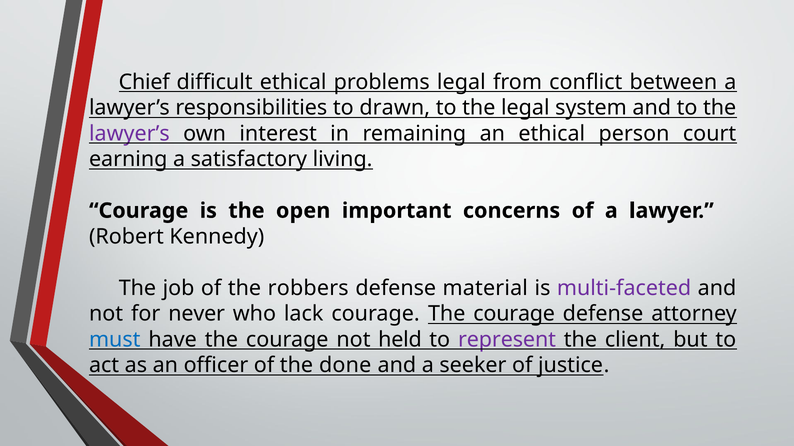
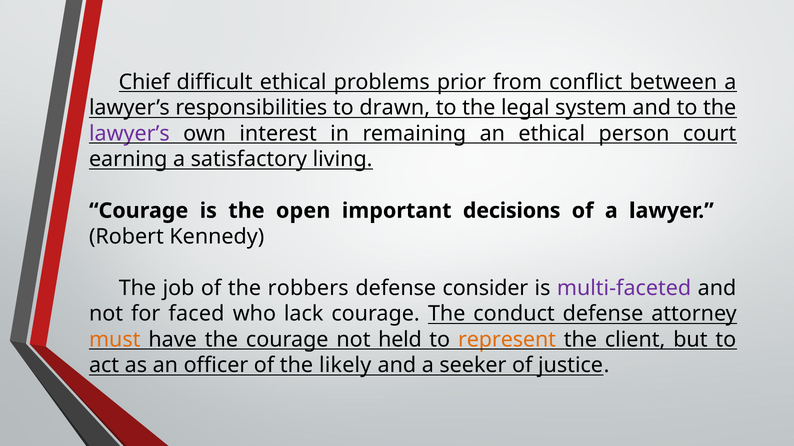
problems legal: legal -> prior (461, 82)
concerns: concerns -> decisions (512, 211)
material: material -> consider (485, 288)
never: never -> faced (196, 314)
courage The courage: courage -> conduct (514, 314)
must colour: blue -> orange (115, 340)
represent colour: purple -> orange (507, 340)
done: done -> likely (345, 366)
